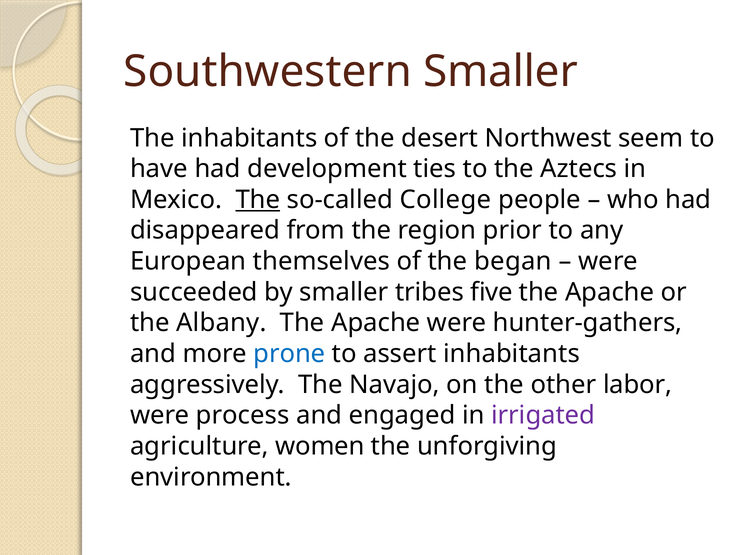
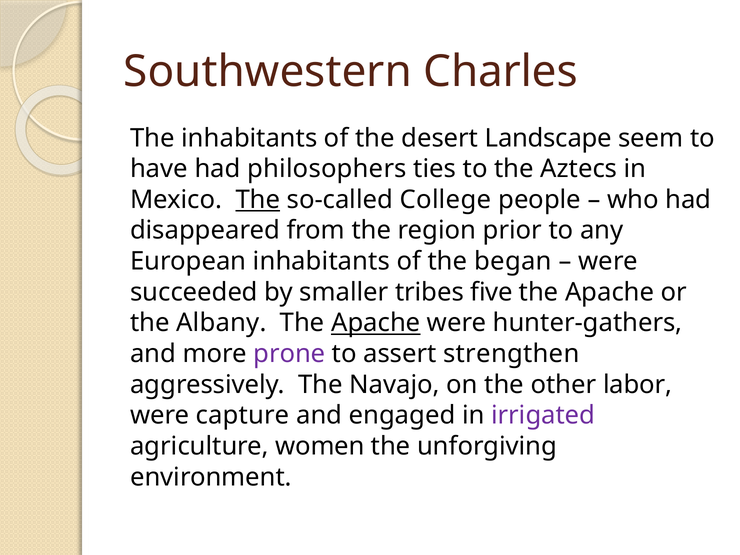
Southwestern Smaller: Smaller -> Charles (501, 72)
Northwest: Northwest -> Landscape (548, 138)
development: development -> philosophers (327, 169)
European themselves: themselves -> inhabitants (321, 261)
Apache underline: none -> present (376, 323)
prone colour: blue -> purple (289, 354)
assert inhabitants: inhabitants -> strengthen (511, 354)
process: process -> capture (243, 415)
